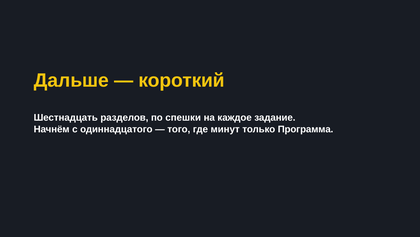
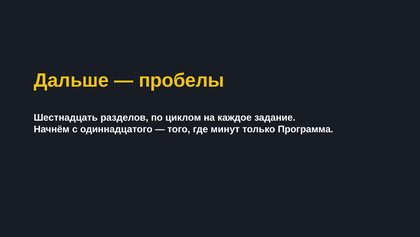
короткий: короткий -> пробелы (182, 80)
спешки: спешки -> циклом (183, 117)
